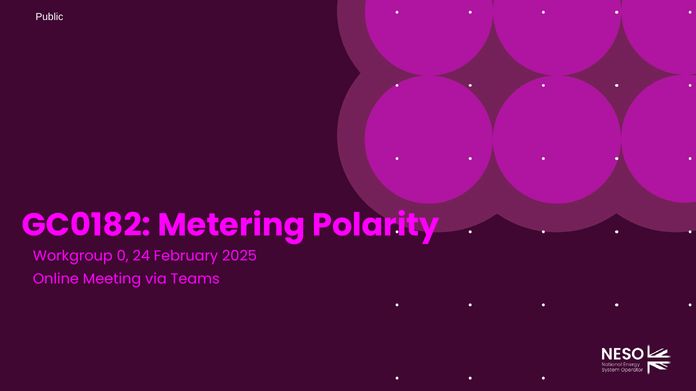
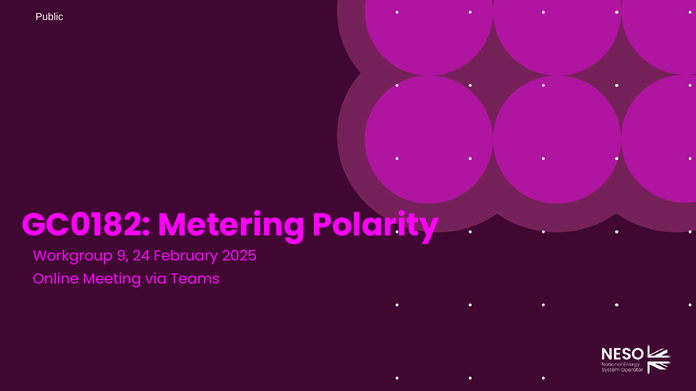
0: 0 -> 9 (123, 256)
